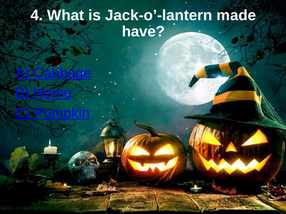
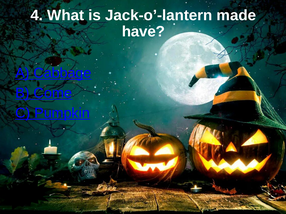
Home: Home -> Come (53, 93)
